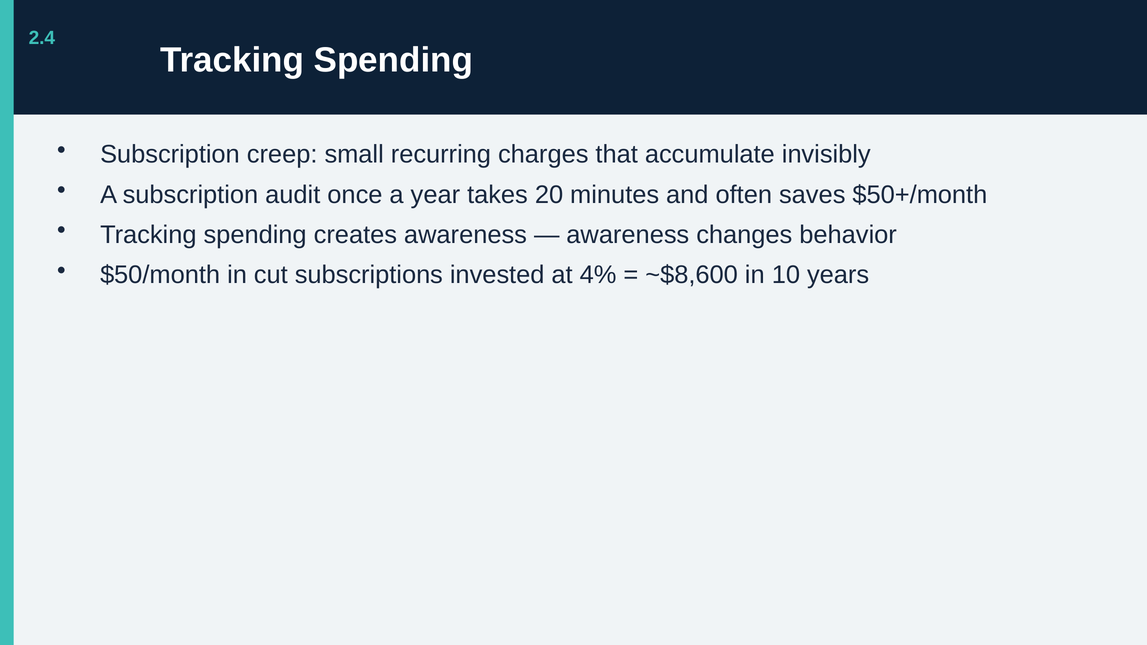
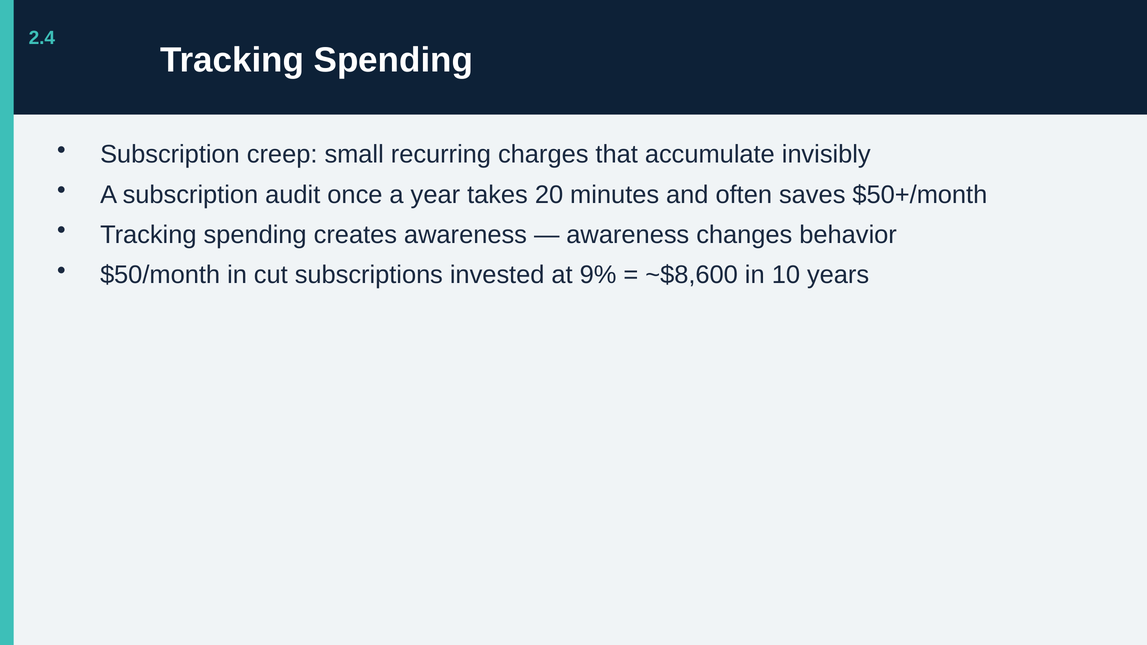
4%: 4% -> 9% (598, 275)
